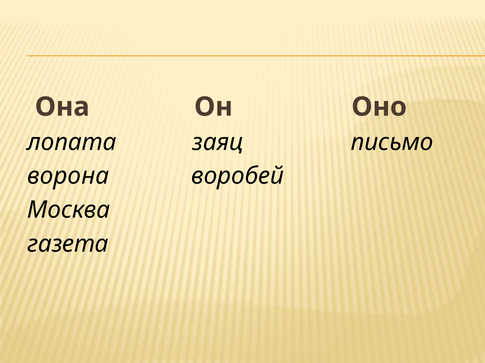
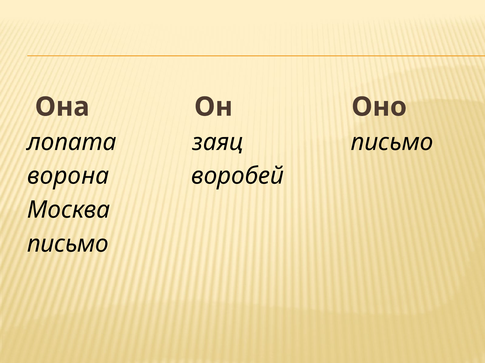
газета: газета -> письмо (68, 244)
